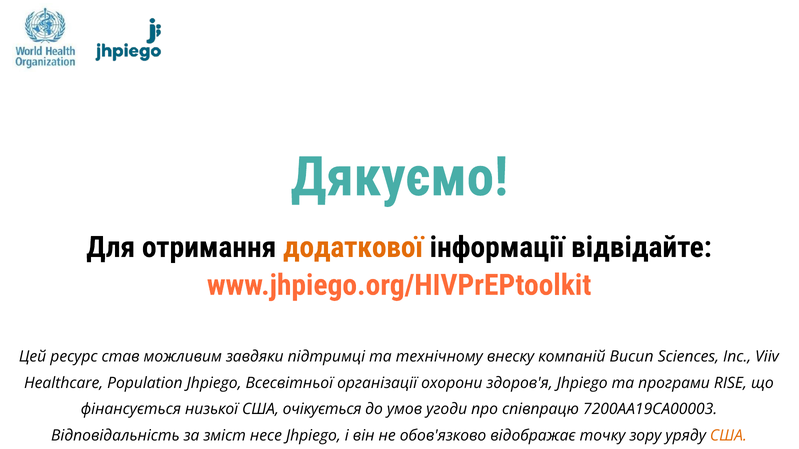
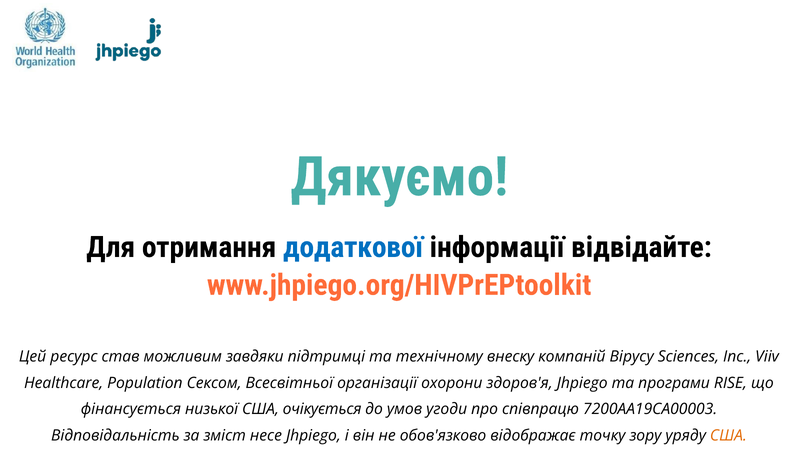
додаткової colour: orange -> blue (353, 248)
Висип: Висип -> Вірусу (632, 357)
Population Jhpiego: Jhpiego -> Сексом (214, 383)
